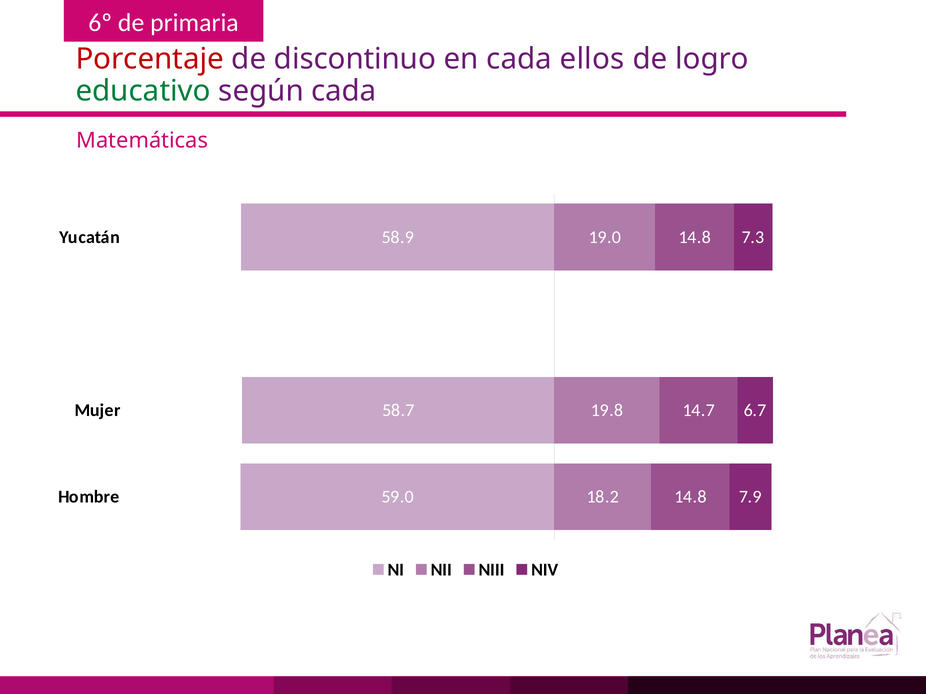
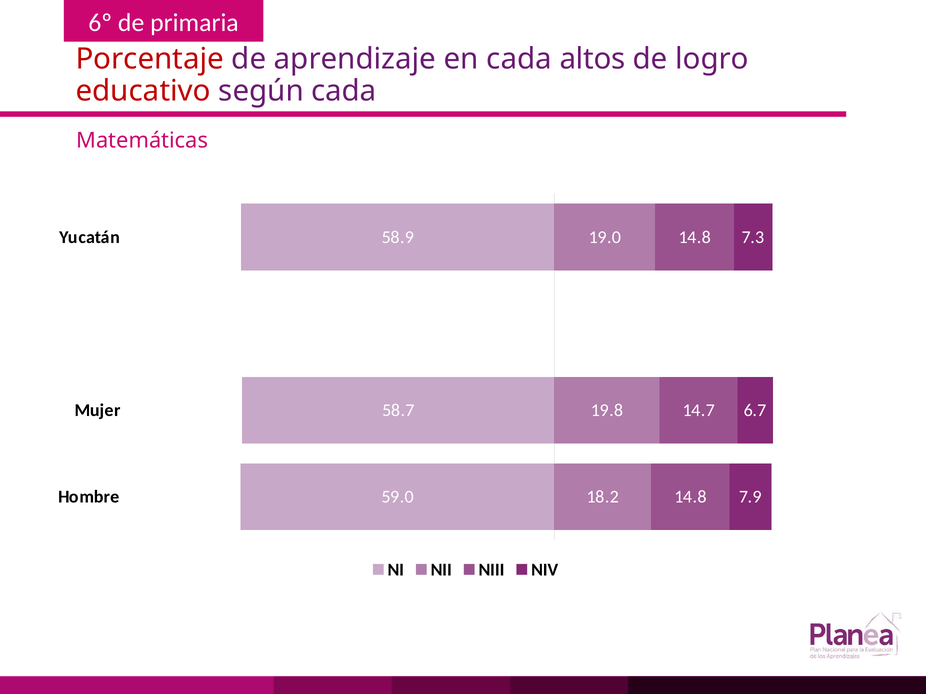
discontinuo: discontinuo -> aprendizaje (355, 59)
ellos: ellos -> altos (592, 59)
educativo colour: green -> red (143, 91)
